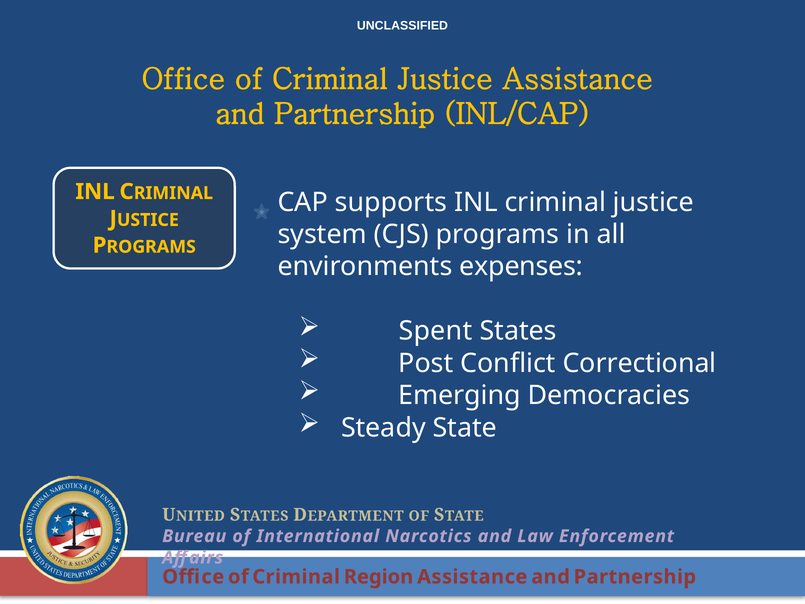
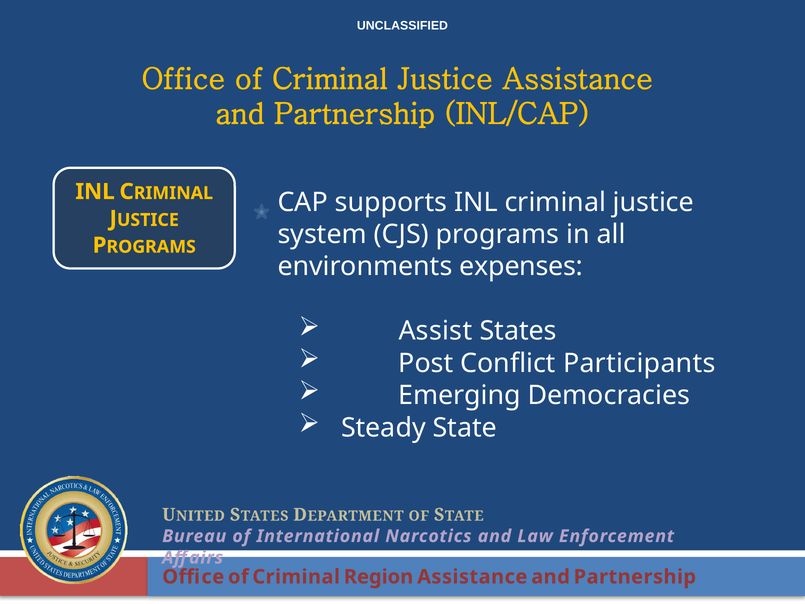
Spent: Spent -> Assist (435, 331)
Correctional: Correctional -> Participants (639, 363)
